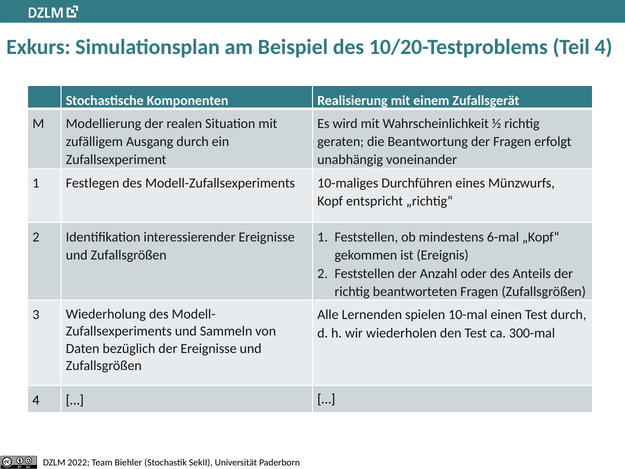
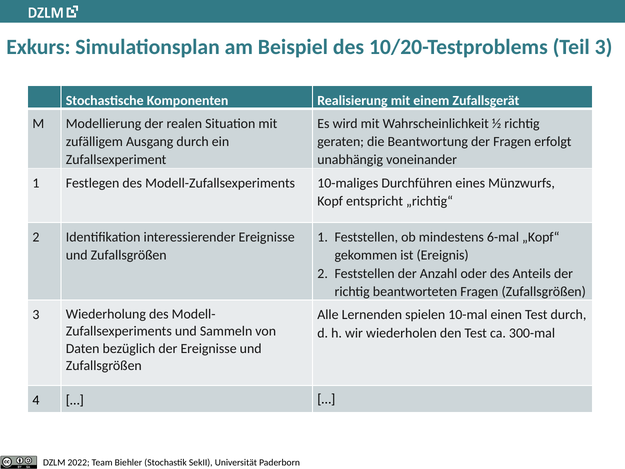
Teil 4: 4 -> 3 (604, 47)
